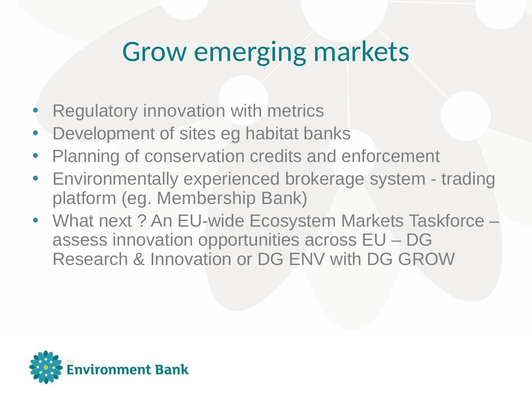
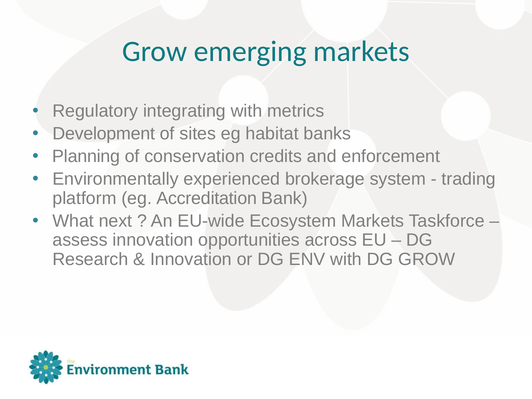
Regulatory innovation: innovation -> integrating (184, 111)
Membership: Membership -> Accreditation (207, 198)
